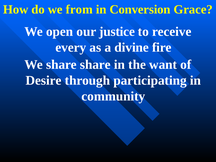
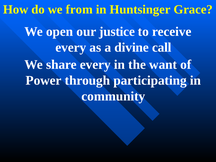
Conversion: Conversion -> Huntsinger (140, 9)
fire: fire -> call (162, 47)
share share: share -> every (95, 65)
Desire: Desire -> Power (44, 80)
